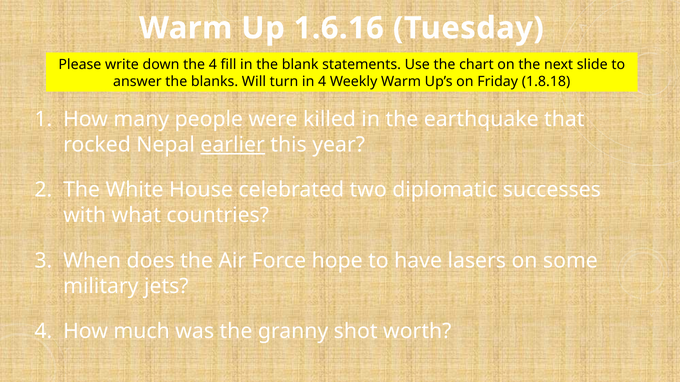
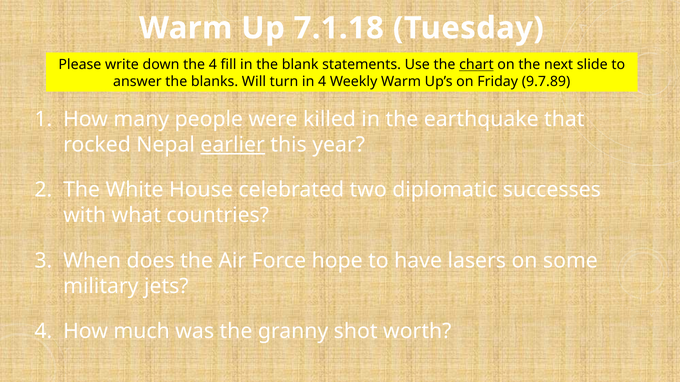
1.6.16: 1.6.16 -> 7.1.18 (339, 28)
chart underline: none -> present (476, 65)
1.8.18: 1.8.18 -> 9.7.89 (546, 82)
